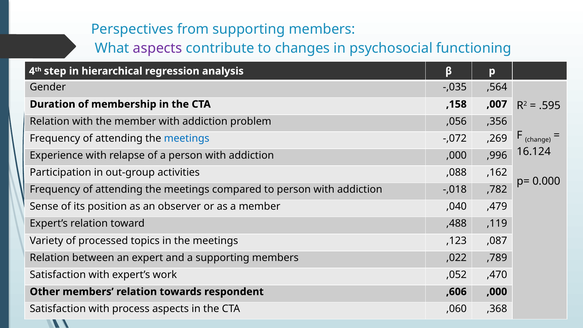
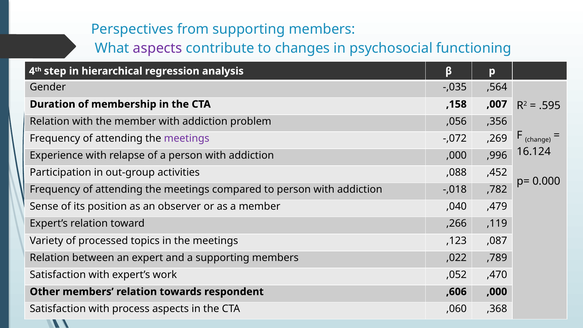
meetings colour: blue -> purple (187, 138)
,162: ,162 -> ,452 (497, 172)
,488: ,488 -> ,266 (456, 224)
